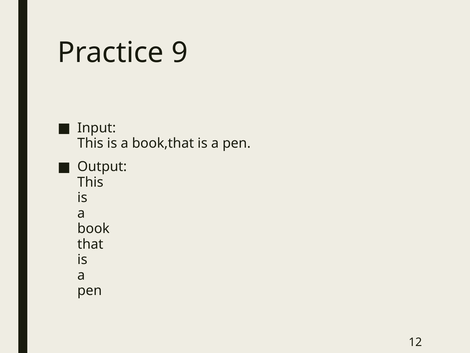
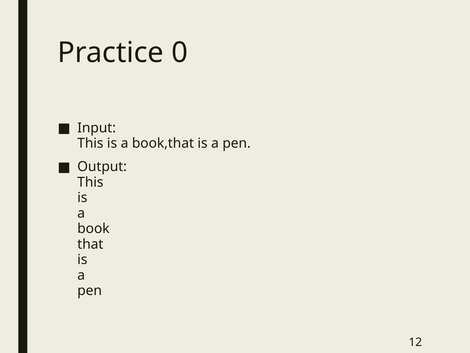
9: 9 -> 0 (180, 53)
